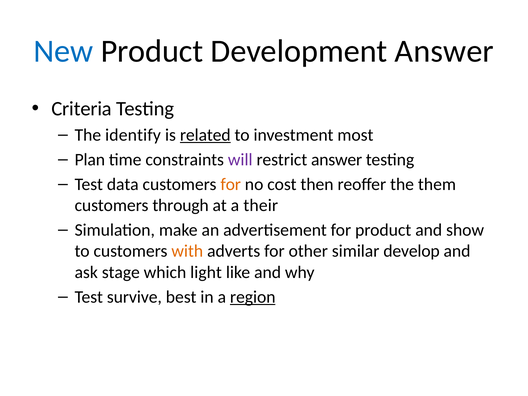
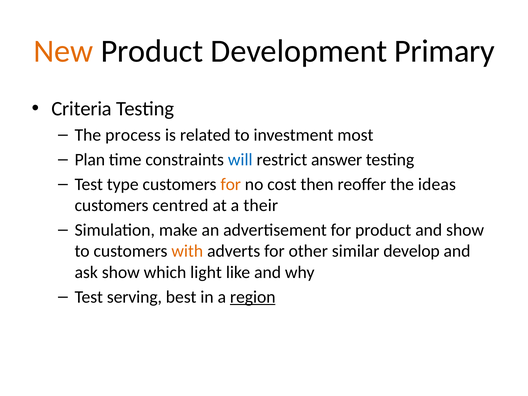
New colour: blue -> orange (63, 51)
Development Answer: Answer -> Primary (444, 51)
identify: identify -> process (133, 135)
related underline: present -> none (205, 135)
will colour: purple -> blue (240, 160)
data: data -> type (123, 184)
them: them -> ideas (437, 184)
through: through -> centred (180, 205)
ask stage: stage -> show (121, 272)
survive: survive -> serving (134, 297)
